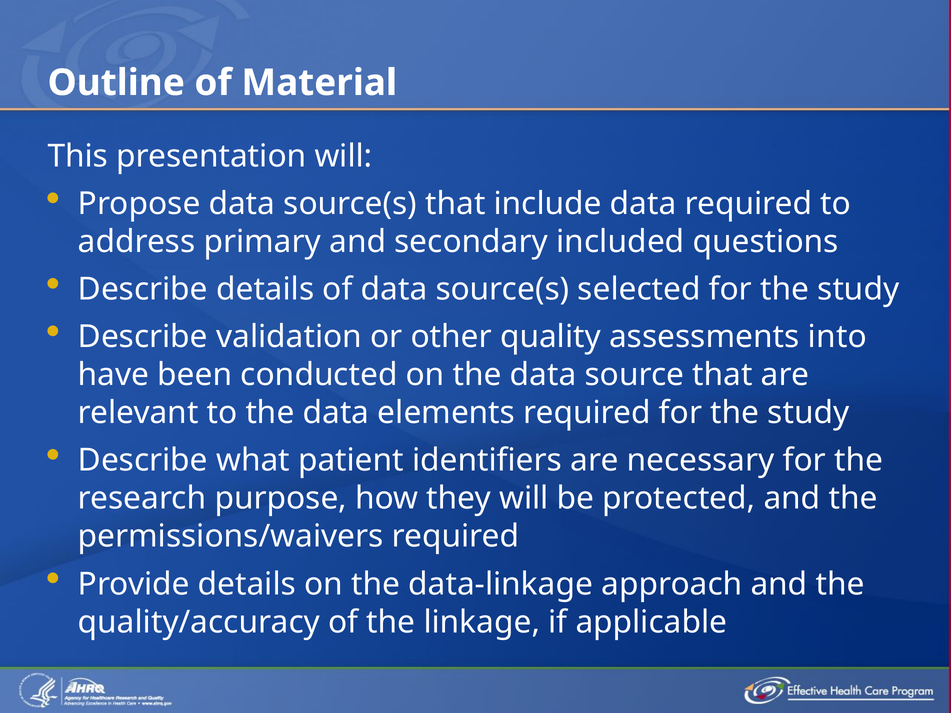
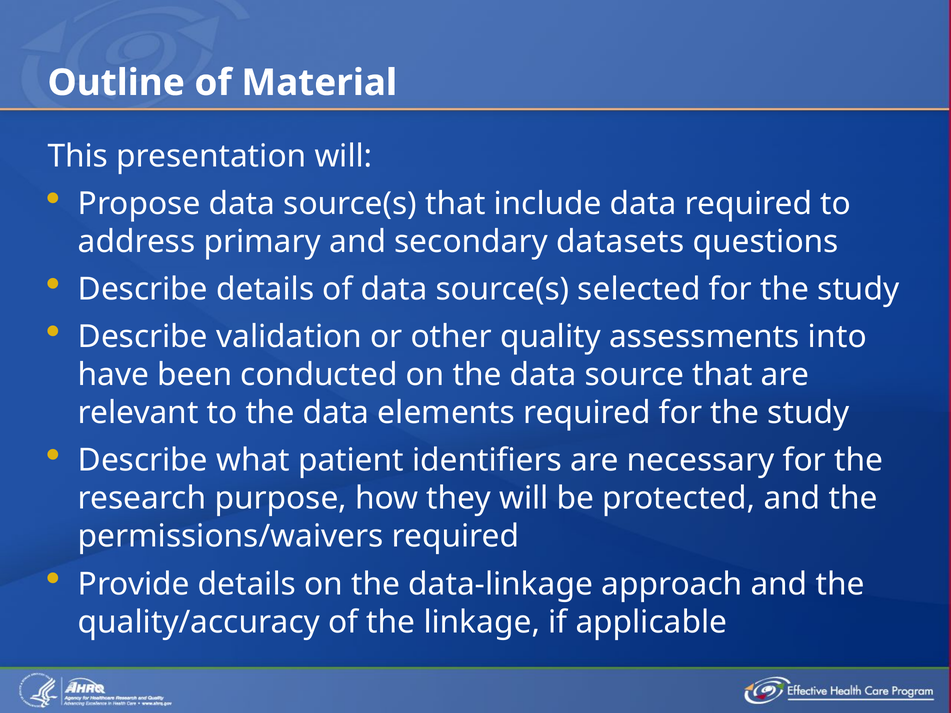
included: included -> datasets (620, 242)
